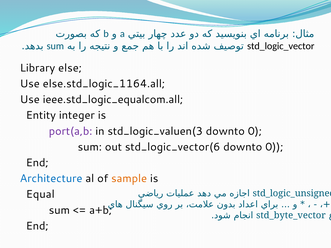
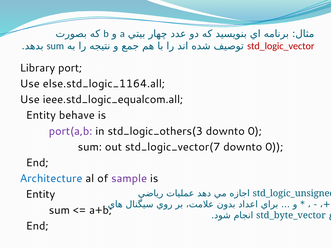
std_logic_vector colour: black -> red (281, 46)
else: else -> port (70, 68)
integer: integer -> behave (77, 115)
std_logic_valuen(3: std_logic_valuen(3 -> std_logic_others(3 (155, 131)
std_logic_vector(6: std_logic_vector(6 -> std_logic_vector(7 (173, 147)
sample colour: orange -> purple (129, 179)
Equal: Equal -> Entity (40, 195)
